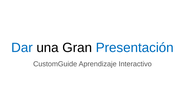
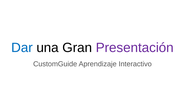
Presentación colour: blue -> purple (135, 48)
